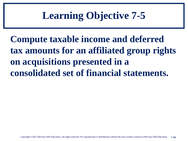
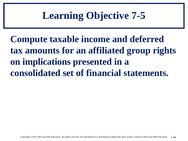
acquisitions: acquisitions -> implications (47, 62)
